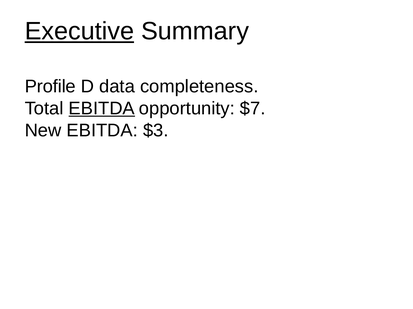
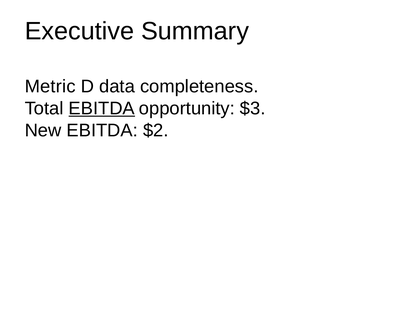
Executive underline: present -> none (79, 31)
Profile: Profile -> Metric (50, 87)
$7: $7 -> $3 (253, 109)
$3: $3 -> $2 (156, 131)
